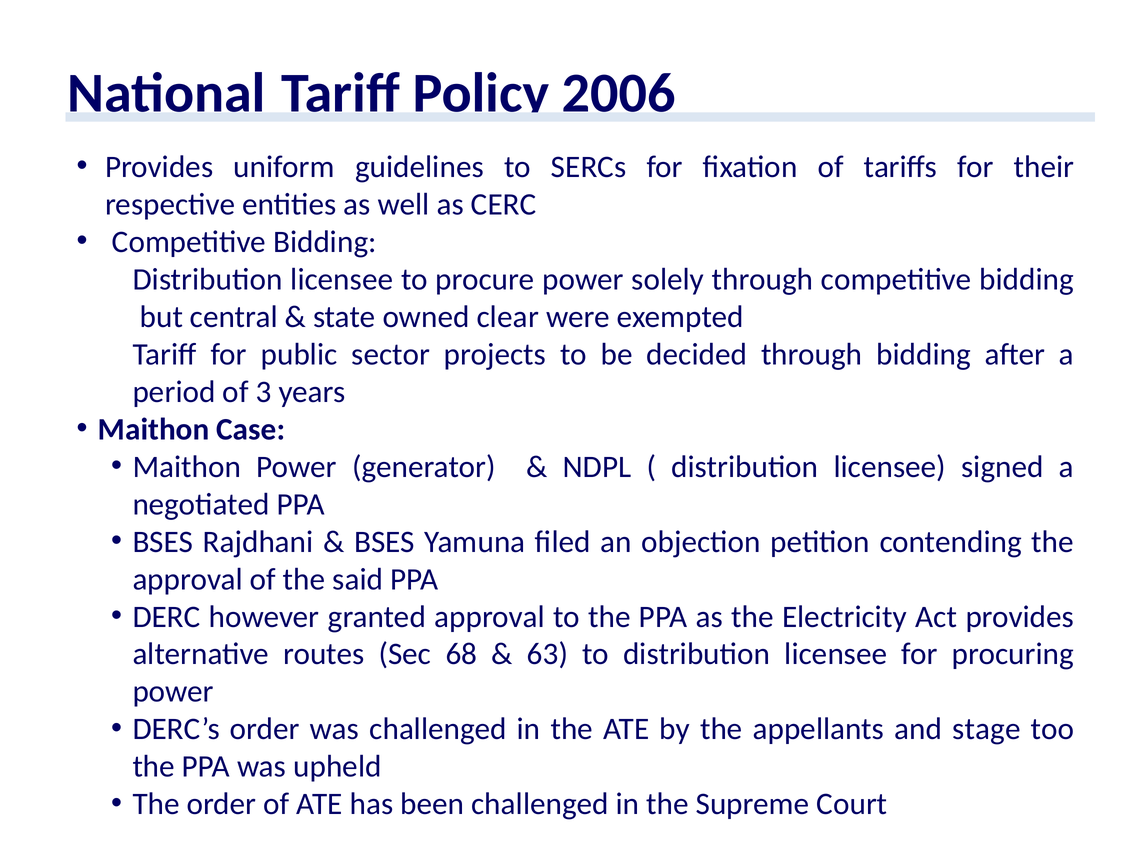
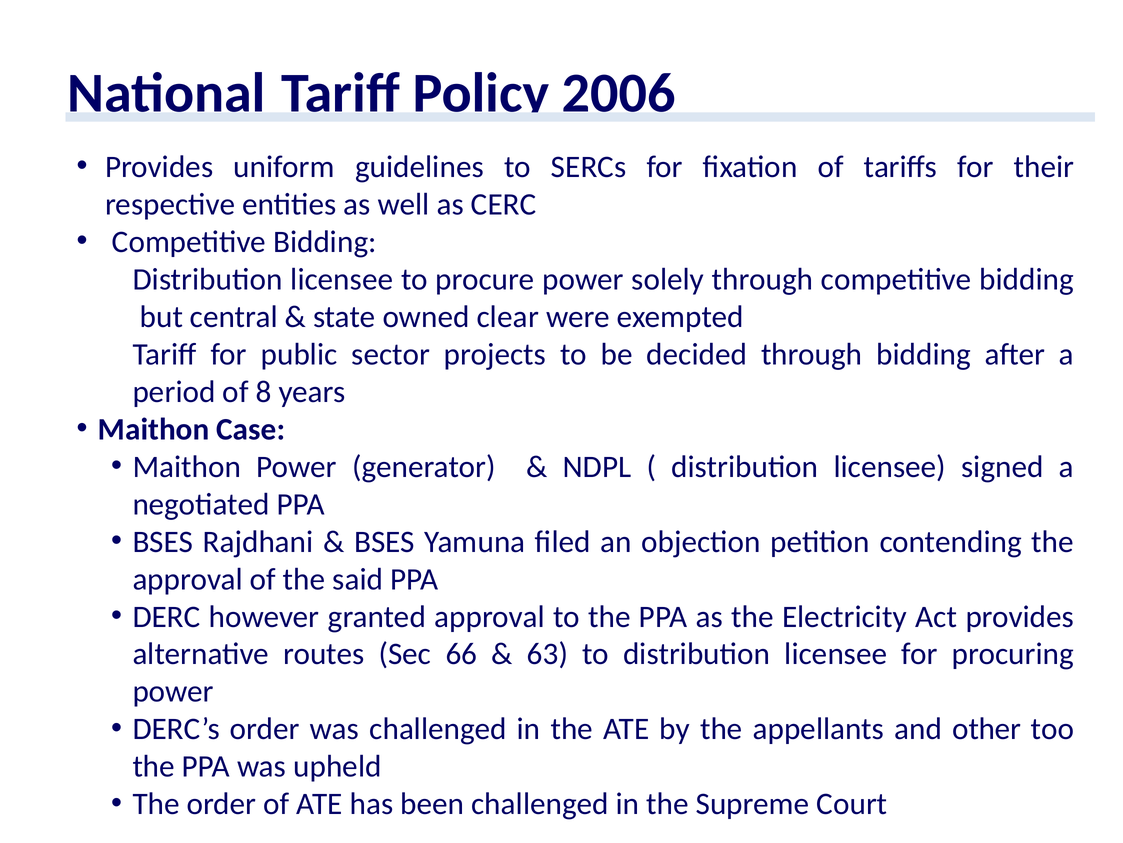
3: 3 -> 8 (263, 391)
68: 68 -> 66 (461, 654)
stage: stage -> other (987, 728)
